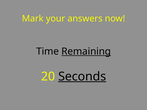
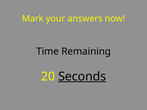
Remaining underline: present -> none (86, 51)
